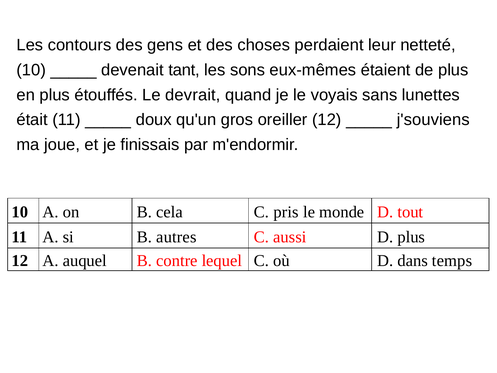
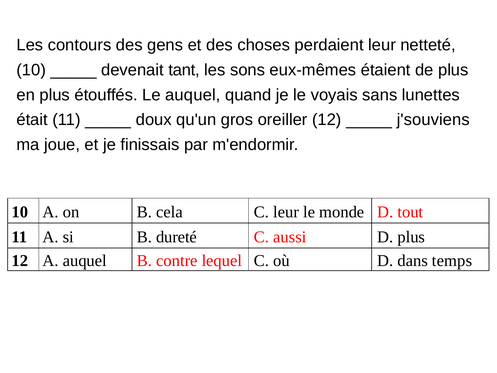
Le devrait: devrait -> auquel (193, 95)
C pris: pris -> leur (286, 212)
autres: autres -> dureté (177, 237)
